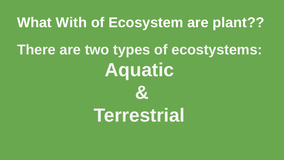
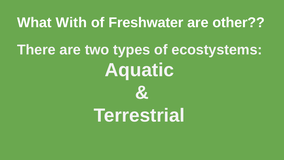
Ecosystem: Ecosystem -> Freshwater (146, 23)
plant: plant -> other (239, 23)
